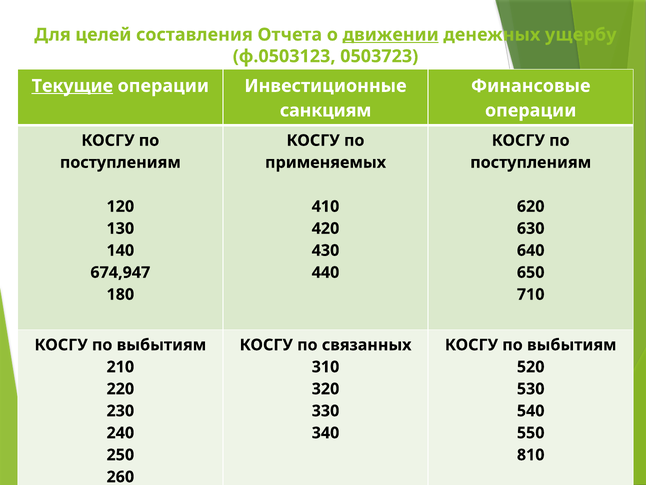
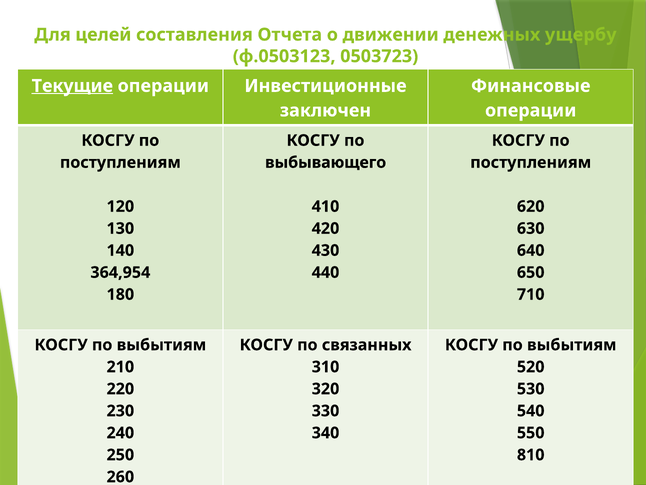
движении underline: present -> none (391, 35)
санкциям: санкциям -> заключен (326, 110)
применяемых: применяемых -> выбывающего (326, 162)
674,947: 674,947 -> 364,954 (120, 272)
